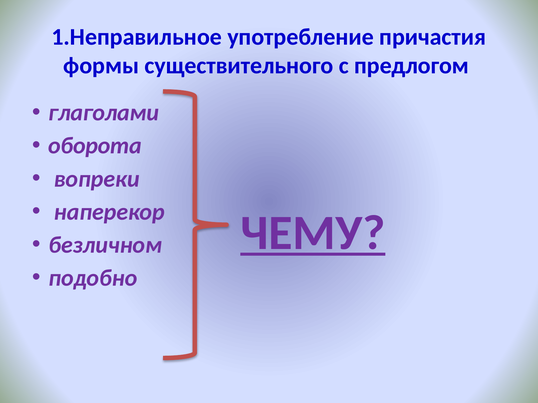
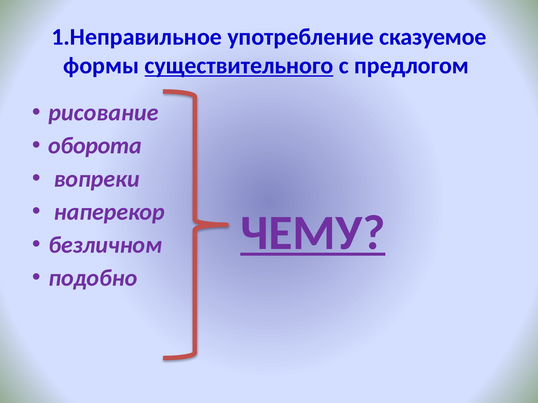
причастия: причастия -> сказуемое (433, 37)
существительного underline: none -> present (239, 66)
глаголами: глаголами -> рисование (103, 113)
